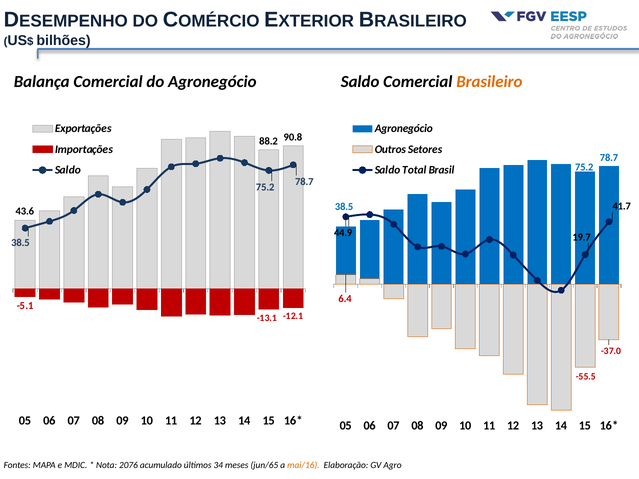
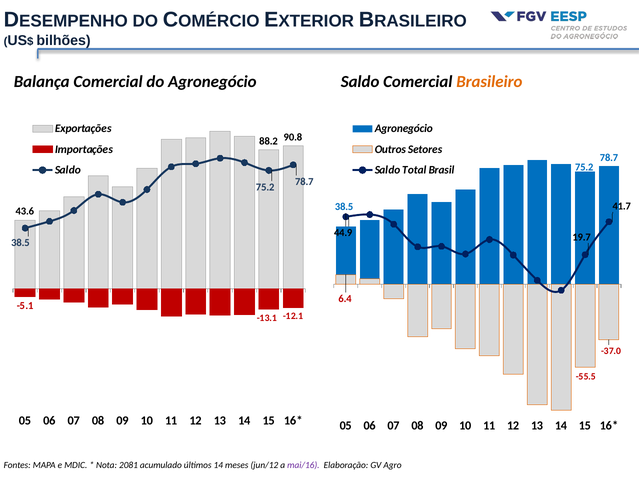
2076: 2076 -> 2081 (128, 465)
últimos 34: 34 -> 14 (218, 465)
jun/65: jun/65 -> jun/12 (264, 465)
mai/16 colour: orange -> purple (303, 465)
